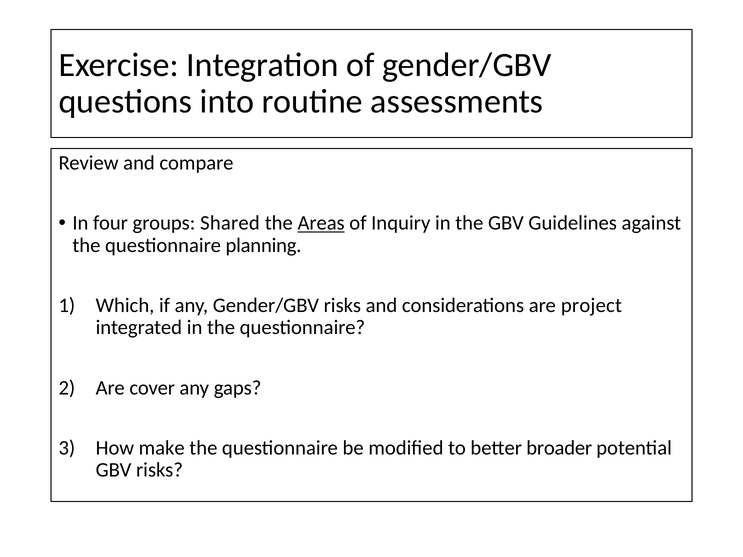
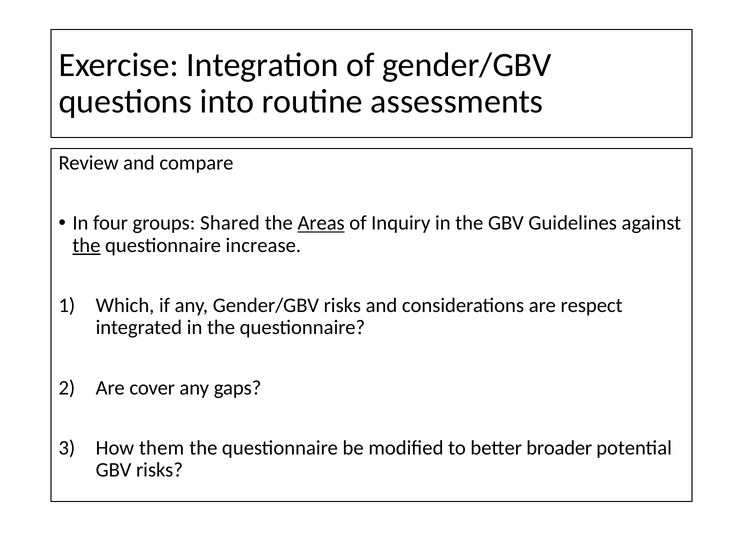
the underline: none -> present (86, 245)
planning: planning -> increase (263, 245)
project: project -> respect (592, 306)
make: make -> them (162, 448)
